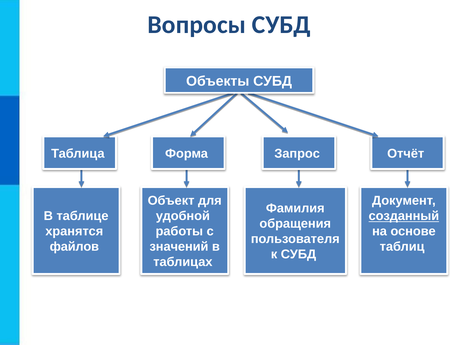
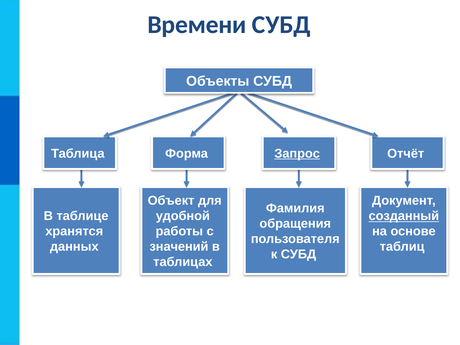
Вопросы: Вопросы -> Времени (197, 25)
Запрос underline: none -> present (297, 154)
файлов: файлов -> данных (74, 247)
